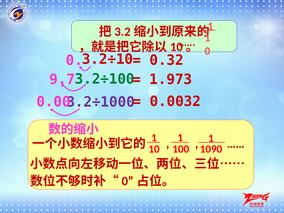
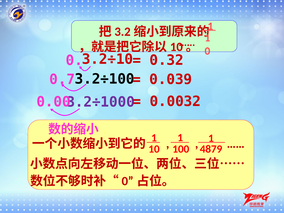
3.2÷100 colour: green -> black (105, 79)
1.973: 1.973 -> 0.039 (171, 79)
9.7: 9.7 -> 0.7 (62, 79)
1090: 1090 -> 4879 (211, 149)
